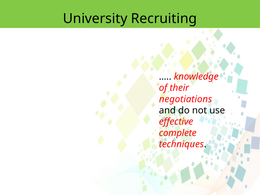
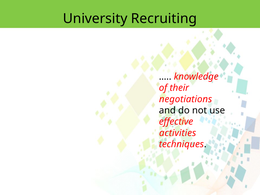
complete: complete -> activities (178, 133)
